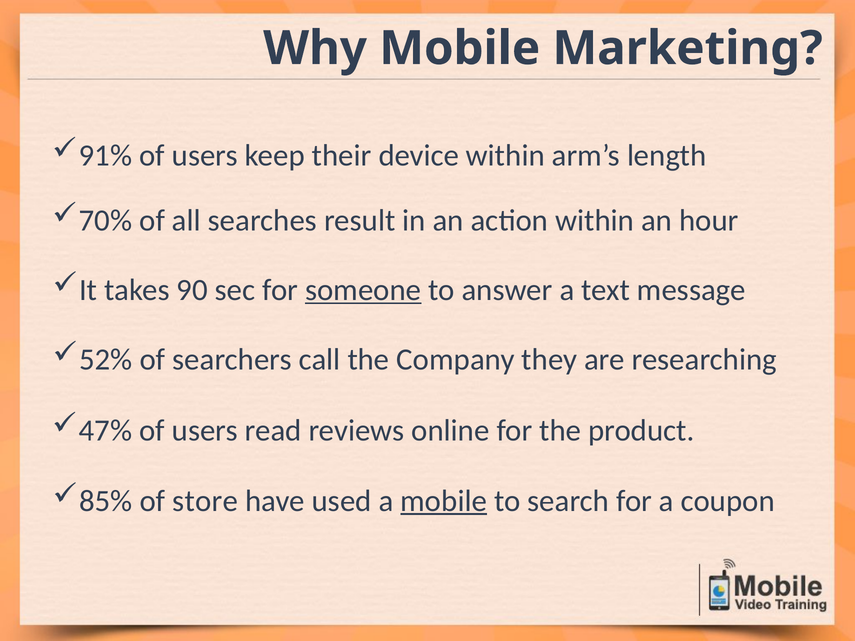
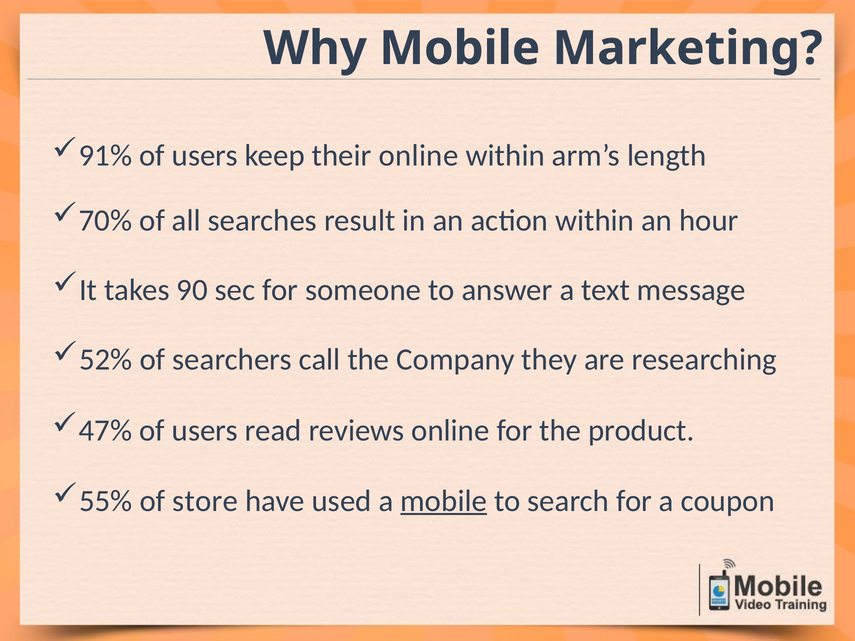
their device: device -> online (419, 155)
someone underline: present -> none (363, 290)
85%: 85% -> 55% (106, 501)
